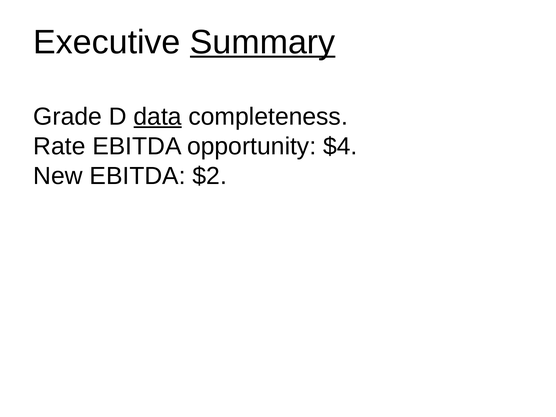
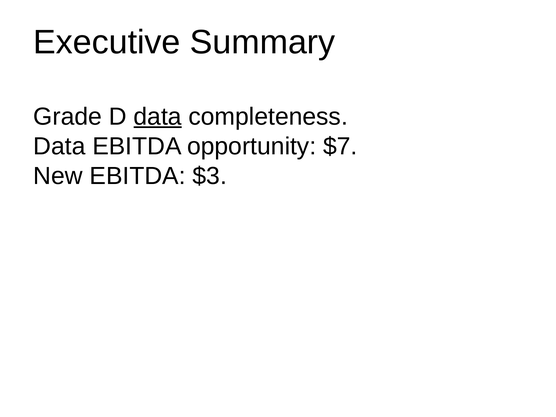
Summary underline: present -> none (263, 42)
Rate: Rate -> Data (59, 146)
$4: $4 -> $7 (340, 146)
$2: $2 -> $3 (210, 176)
